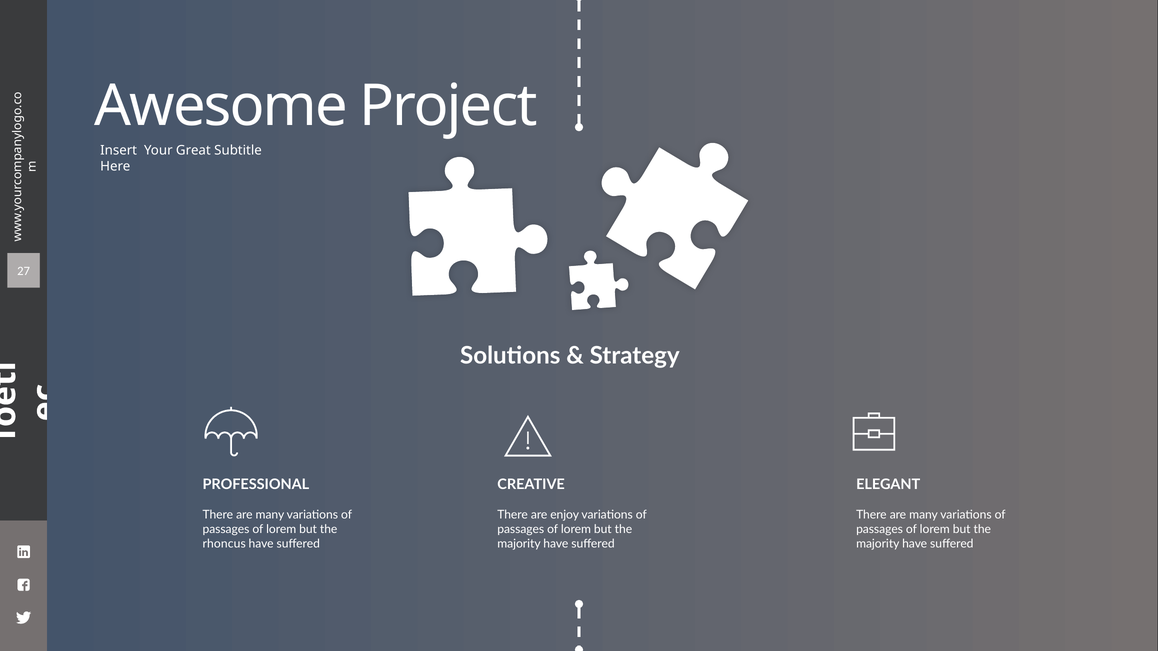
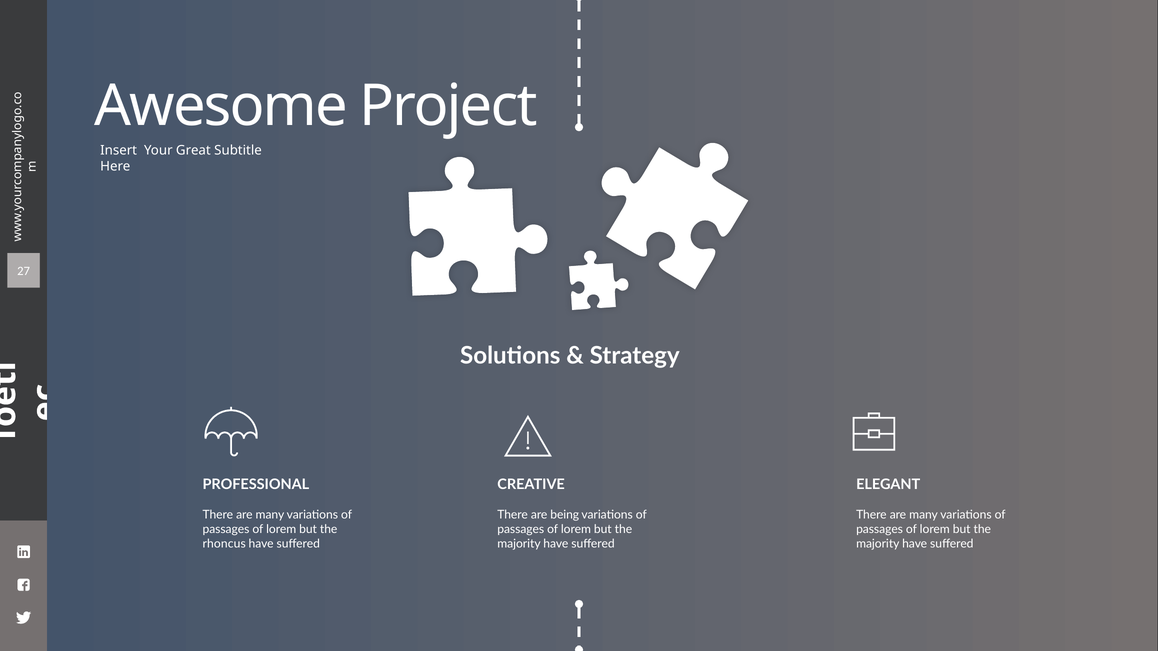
enjoy: enjoy -> being (565, 515)
